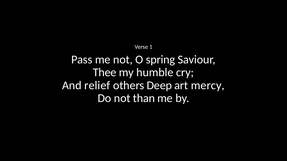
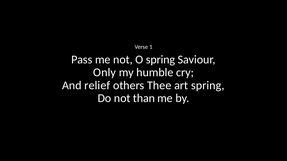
Thee: Thee -> Only (105, 73)
Deep: Deep -> Thee (159, 86)
art mercy: mercy -> spring (208, 86)
